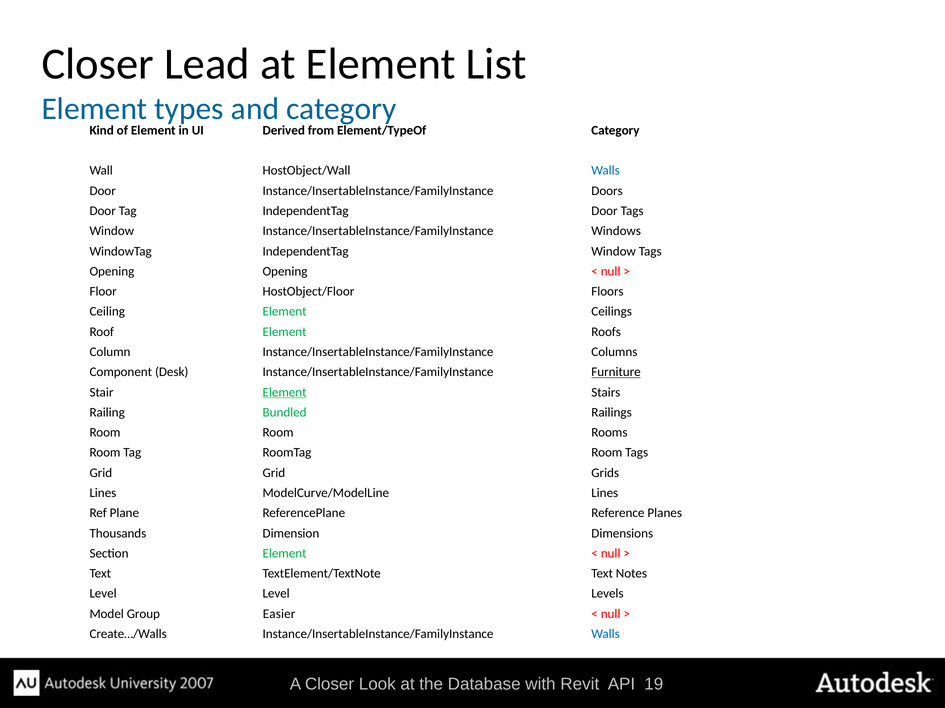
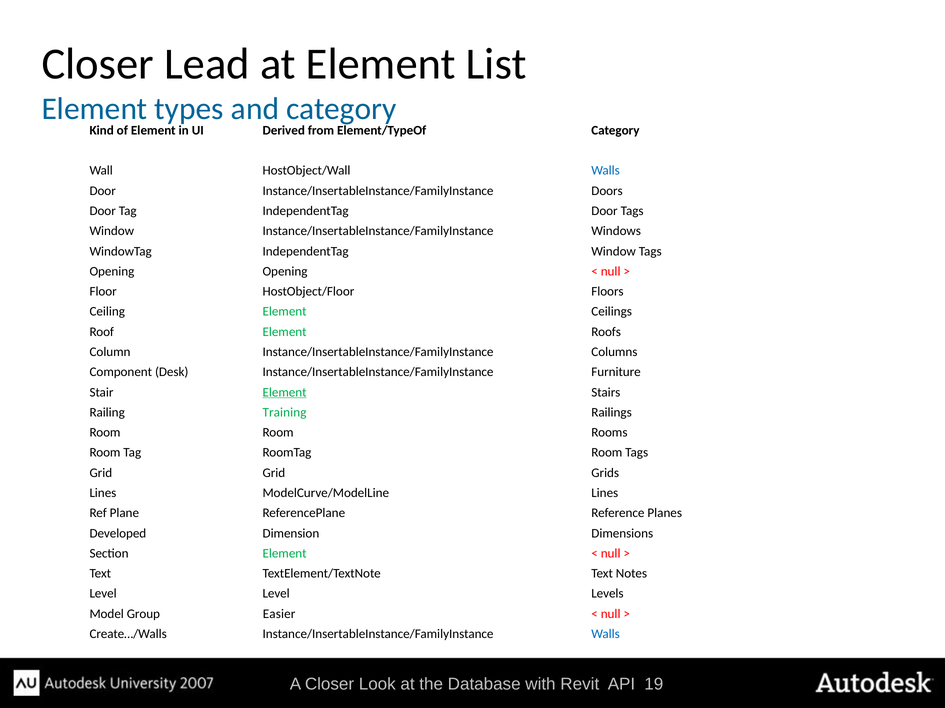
Furniture underline: present -> none (616, 372)
Bundled: Bundled -> Training (285, 413)
Thousands: Thousands -> Developed (118, 534)
